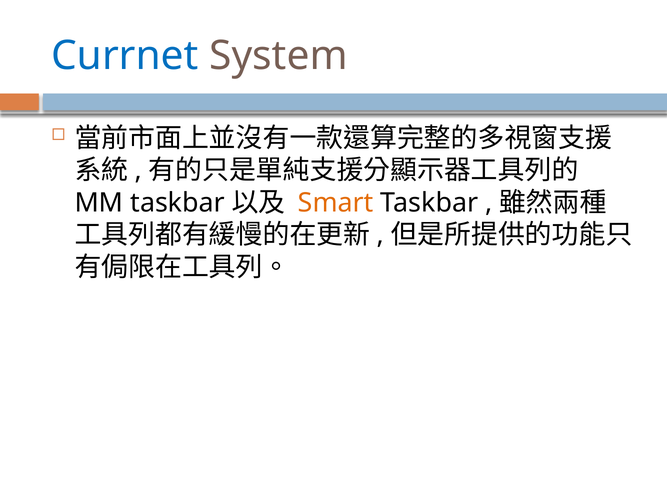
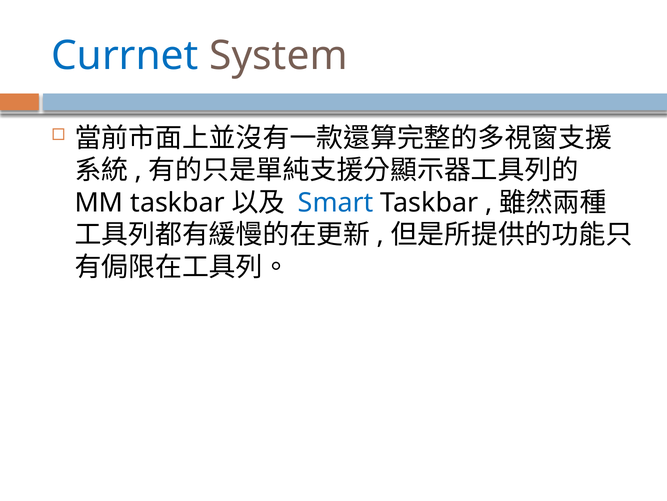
Smart colour: orange -> blue (336, 203)
